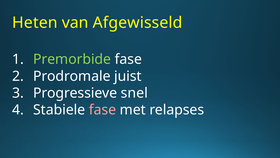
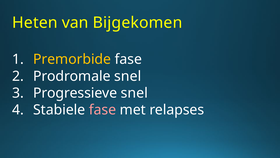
Afgewisseld: Afgewisseld -> Bijgekomen (138, 23)
Premorbide colour: light green -> yellow (72, 59)
Prodromale juist: juist -> snel (128, 76)
